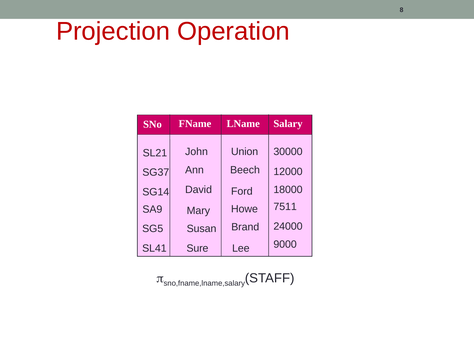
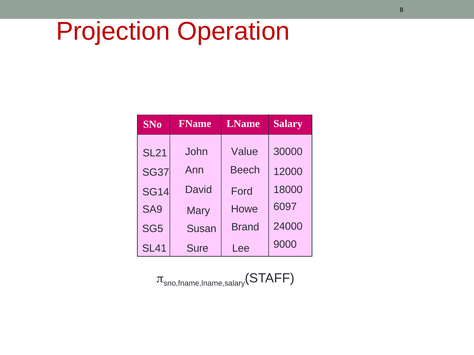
Union: Union -> Value (245, 152)
7511: 7511 -> 6097 (285, 207)
